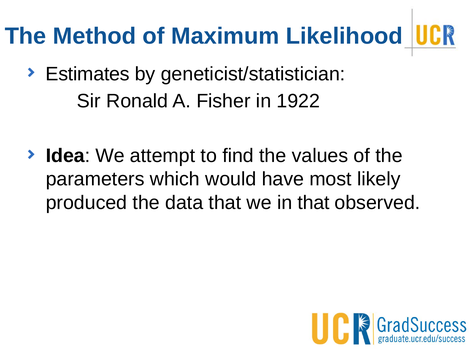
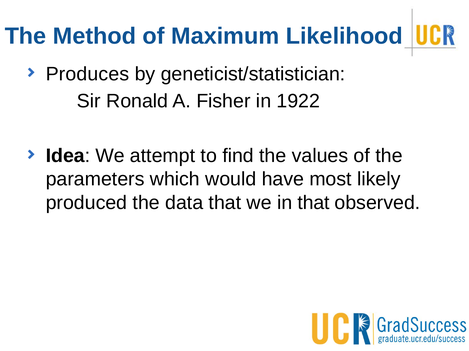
Estimates: Estimates -> Produces (87, 74)
